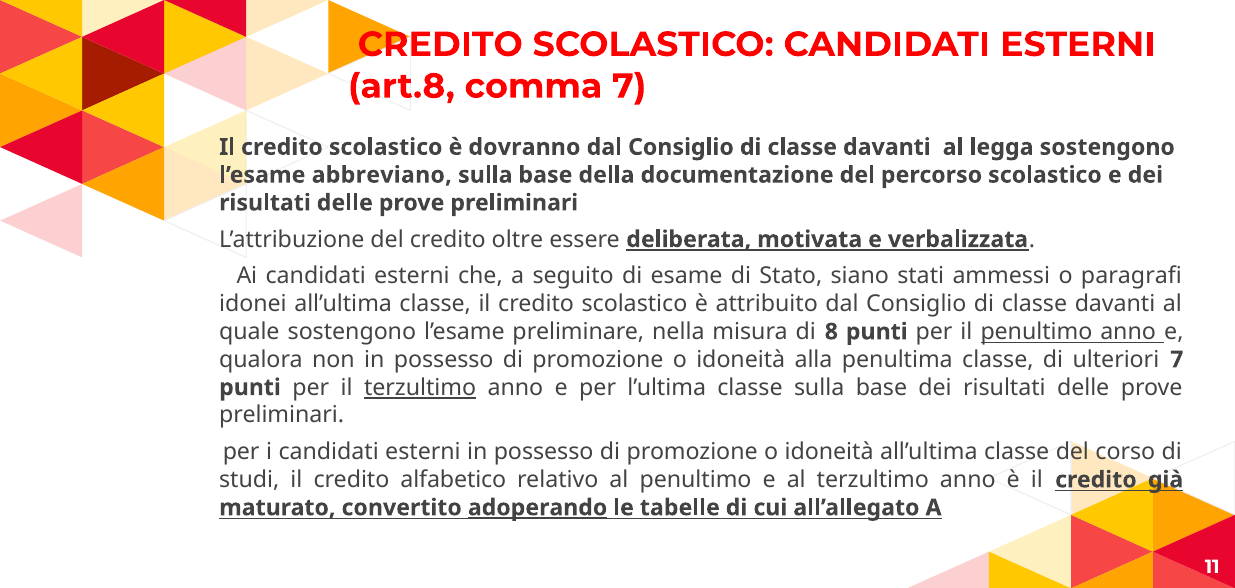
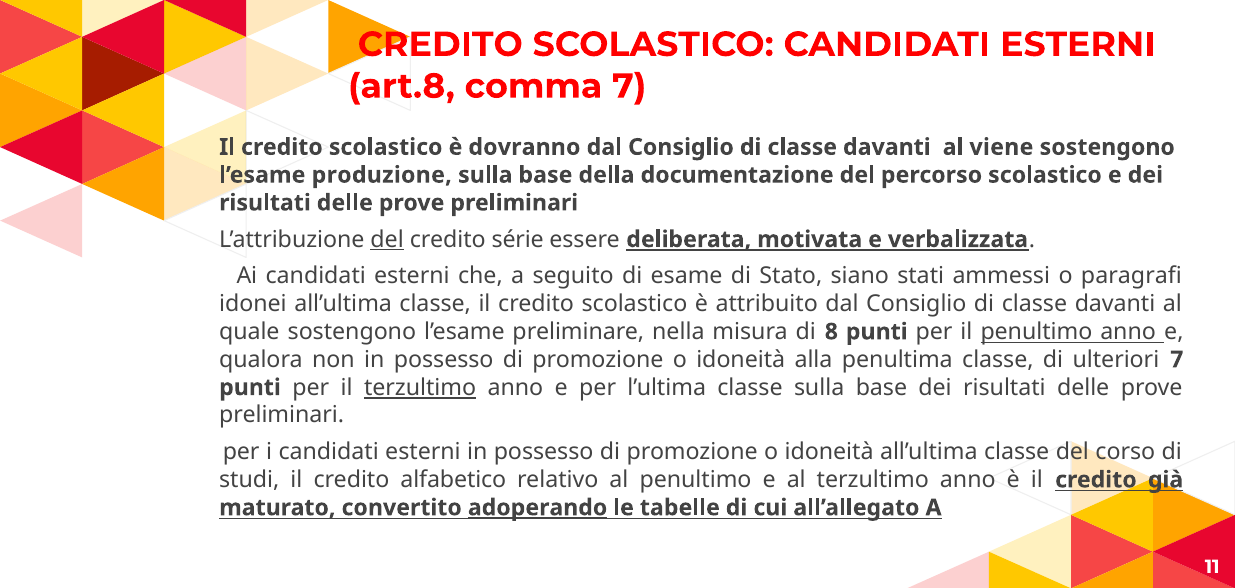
legga: legga -> viene (1001, 147)
abbreviano: abbreviano -> produzione (382, 175)
del underline: none -> present (387, 239)
oltre: oltre -> série (518, 239)
